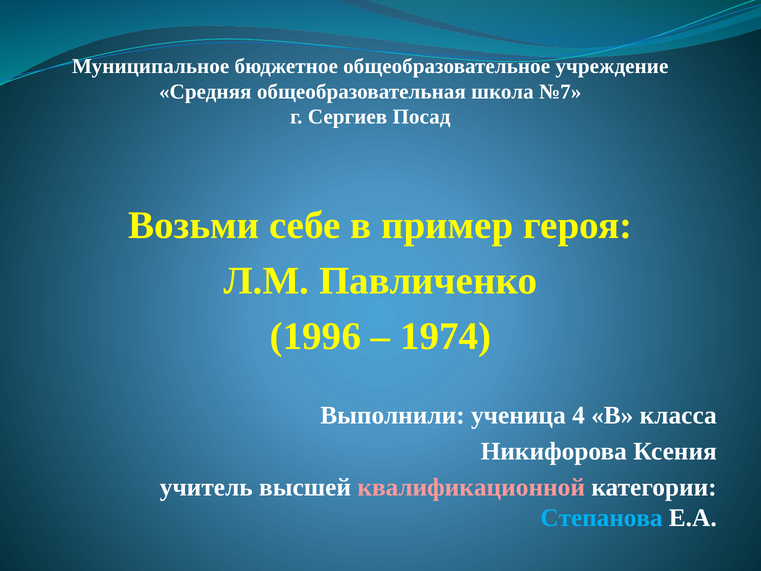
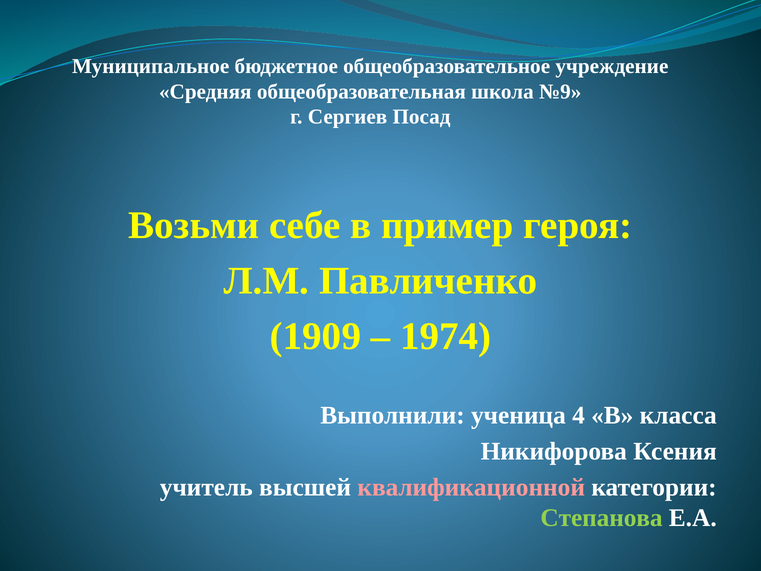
№7: №7 -> №9 (560, 92)
1996: 1996 -> 1909 (315, 336)
Степанова colour: light blue -> light green (602, 518)
